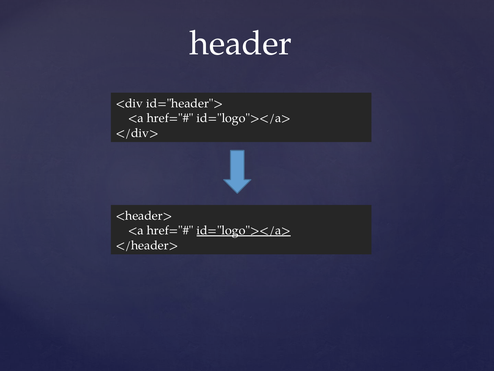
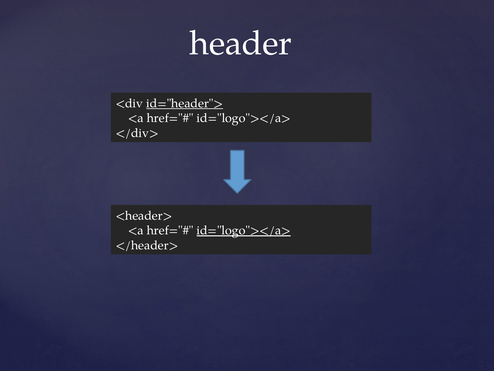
id="header"> underline: none -> present (185, 103)
